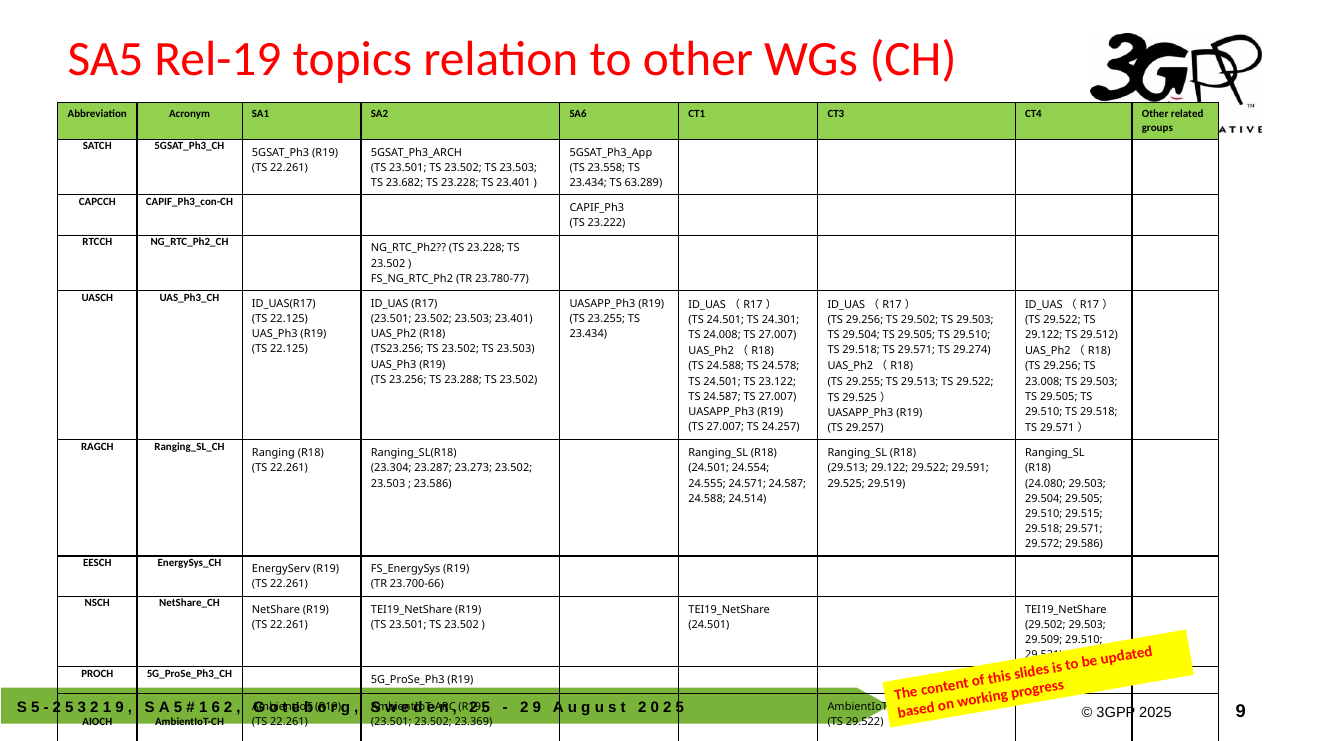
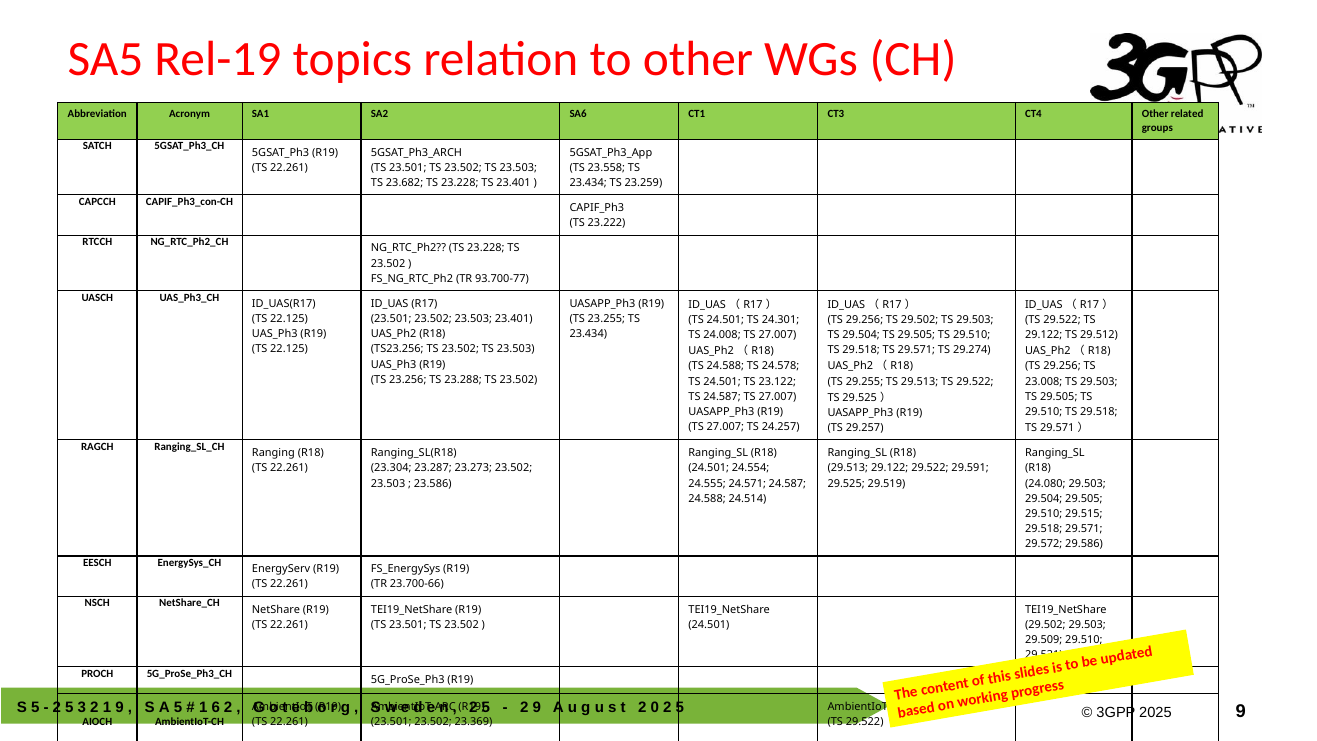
63.289: 63.289 -> 23.259 (643, 183)
23.780-77: 23.780-77 -> 93.700-77 (502, 279)
